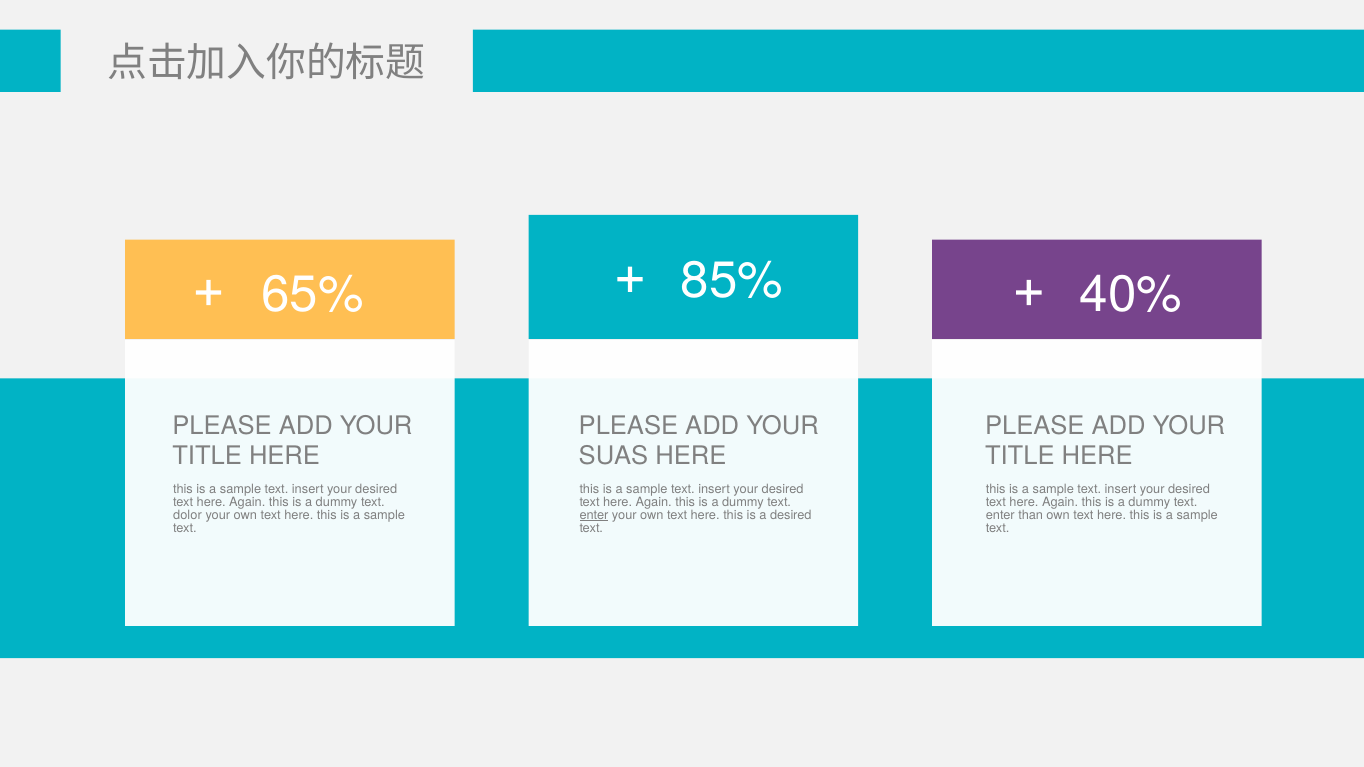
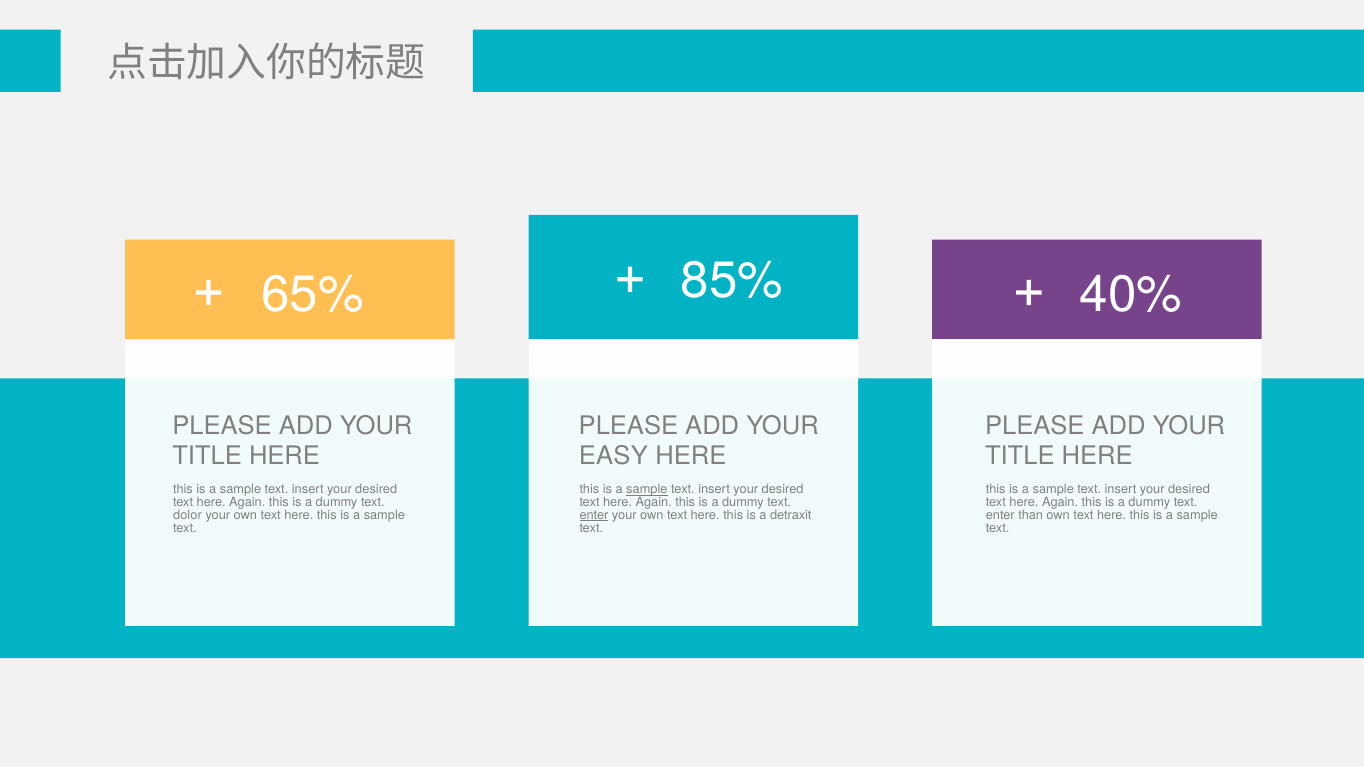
SUAS: SUAS -> EASY (613, 457)
sample underline: none -> present (647, 490)
a desired: desired -> detraxit (791, 515)
